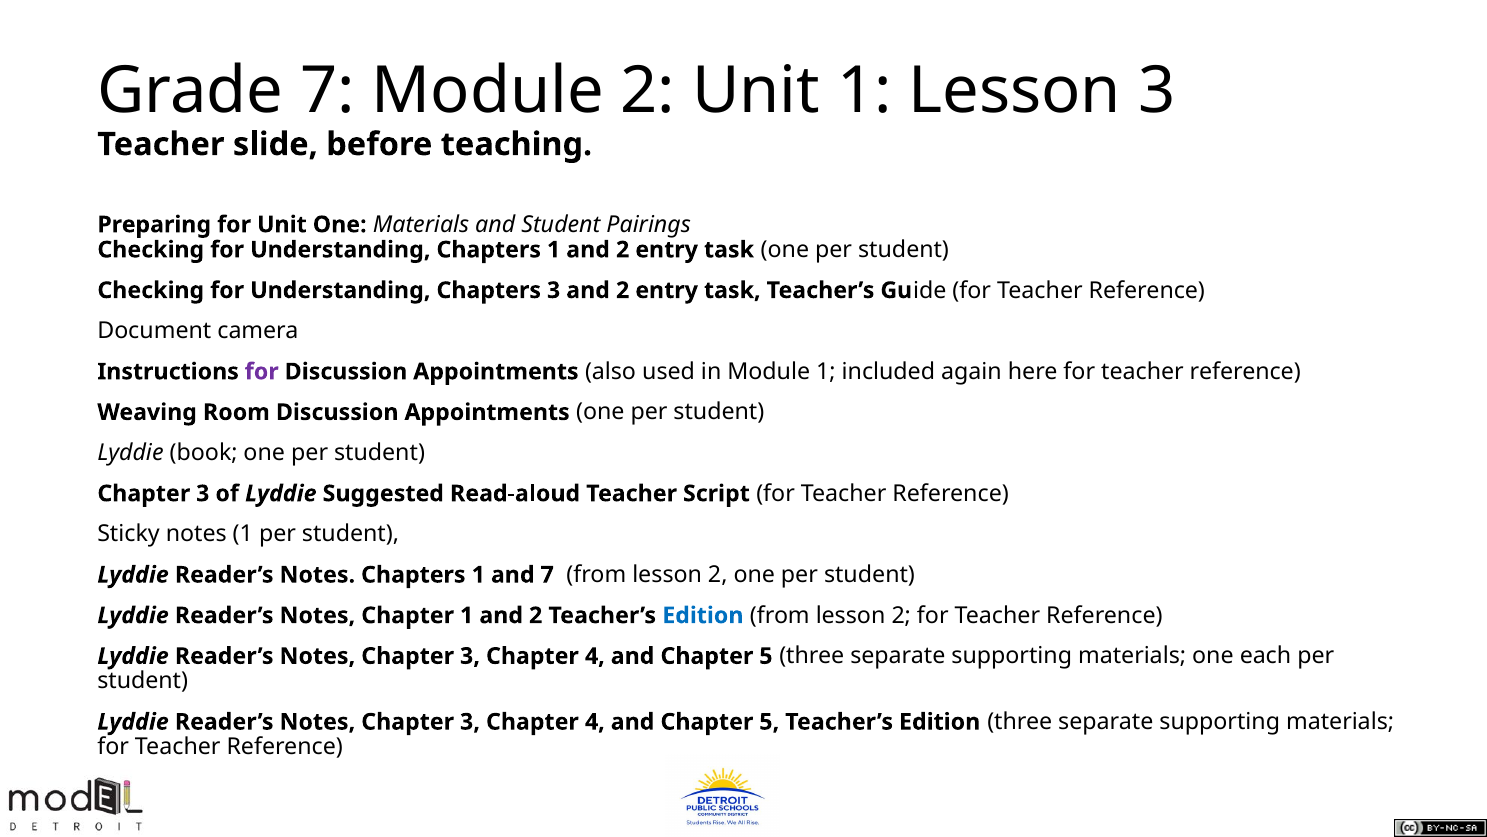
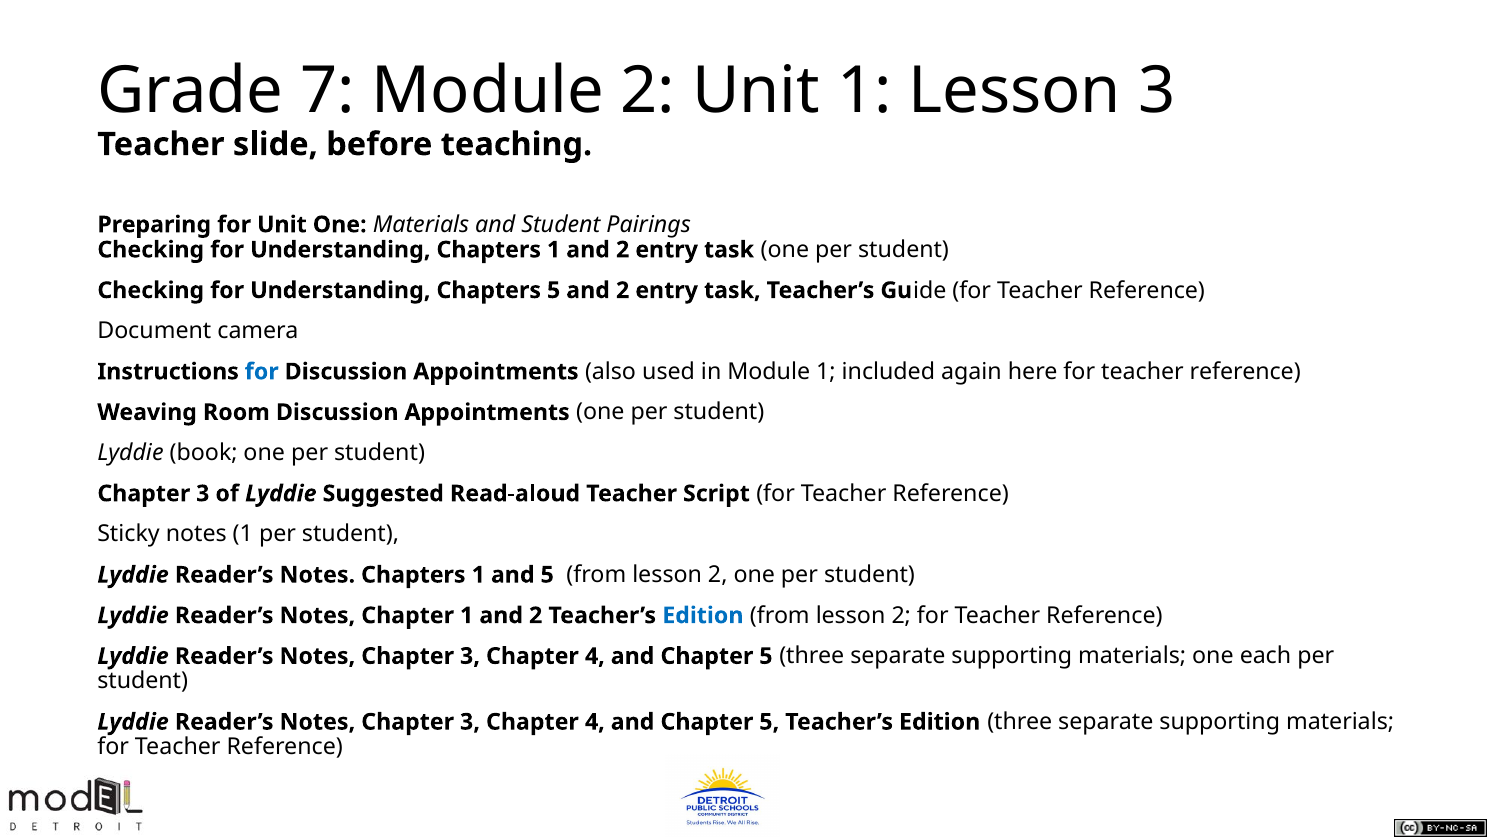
Chapters 3: 3 -> 5 (554, 290)
for colour: purple -> blue (262, 371)
and 7: 7 -> 5 (547, 574)
